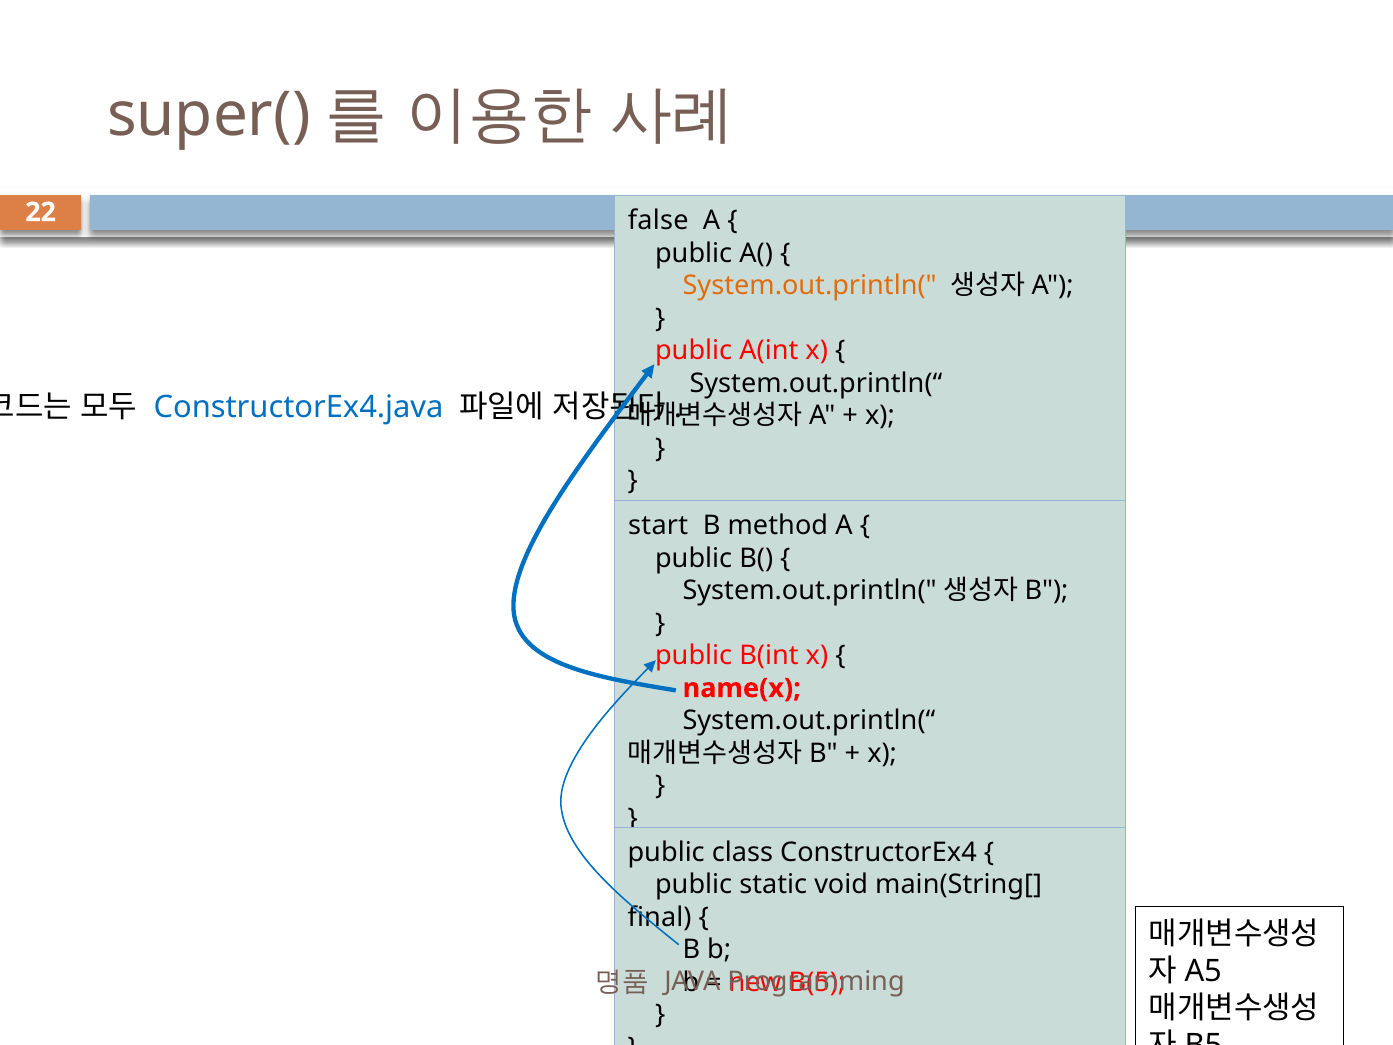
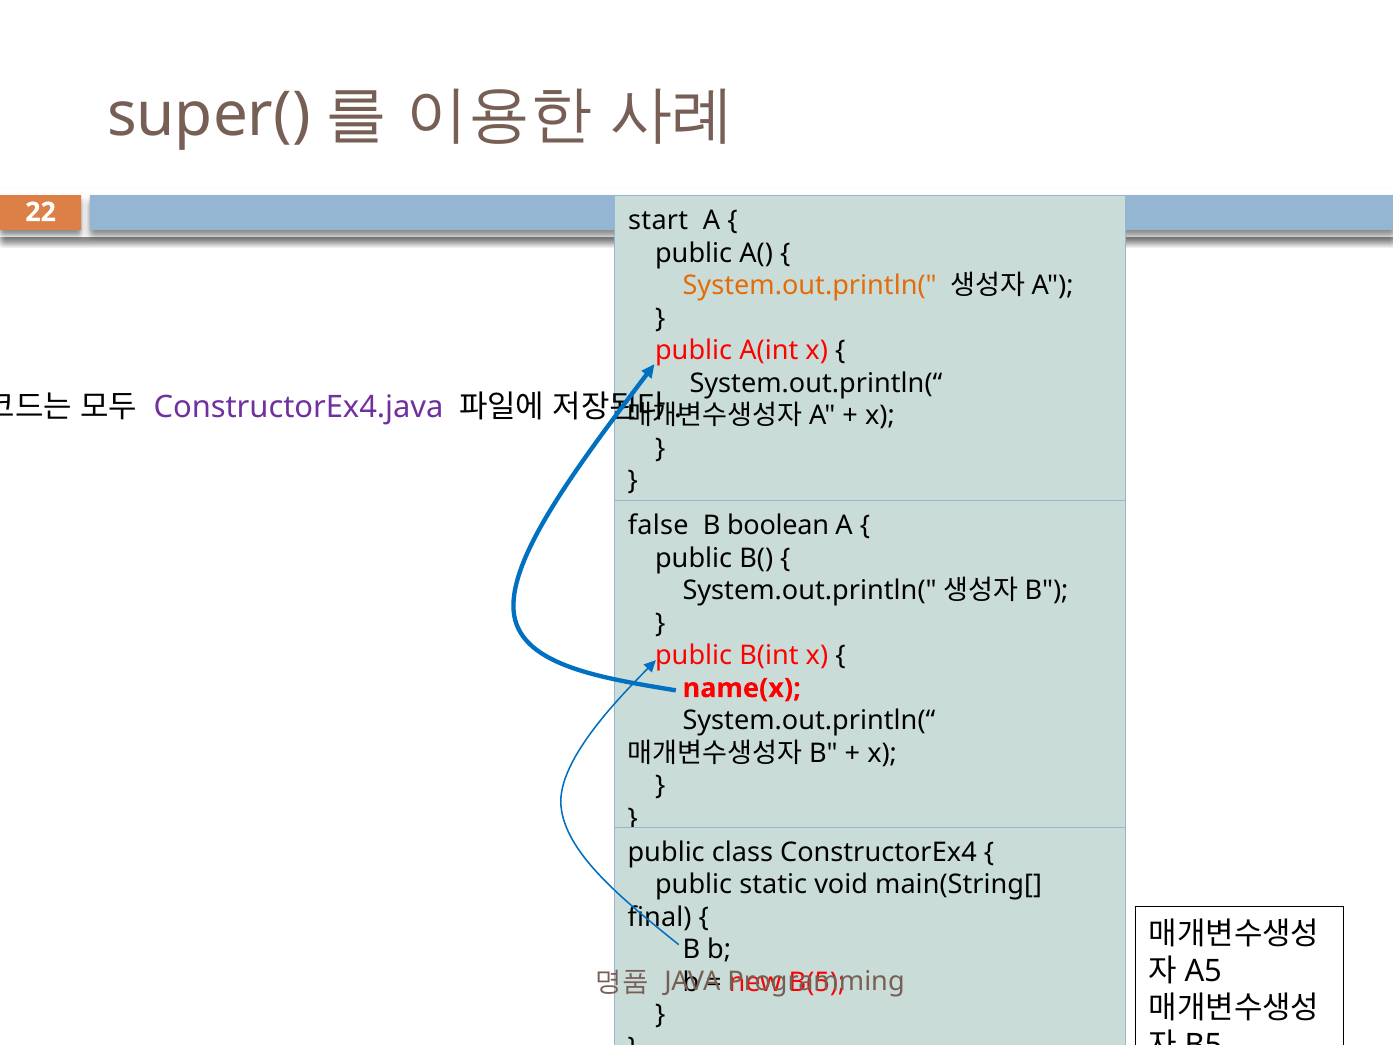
false: false -> start (658, 221)
ConstructorEx4.java colour: blue -> purple (299, 407)
start: start -> false (658, 525)
method: method -> boolean (778, 525)
